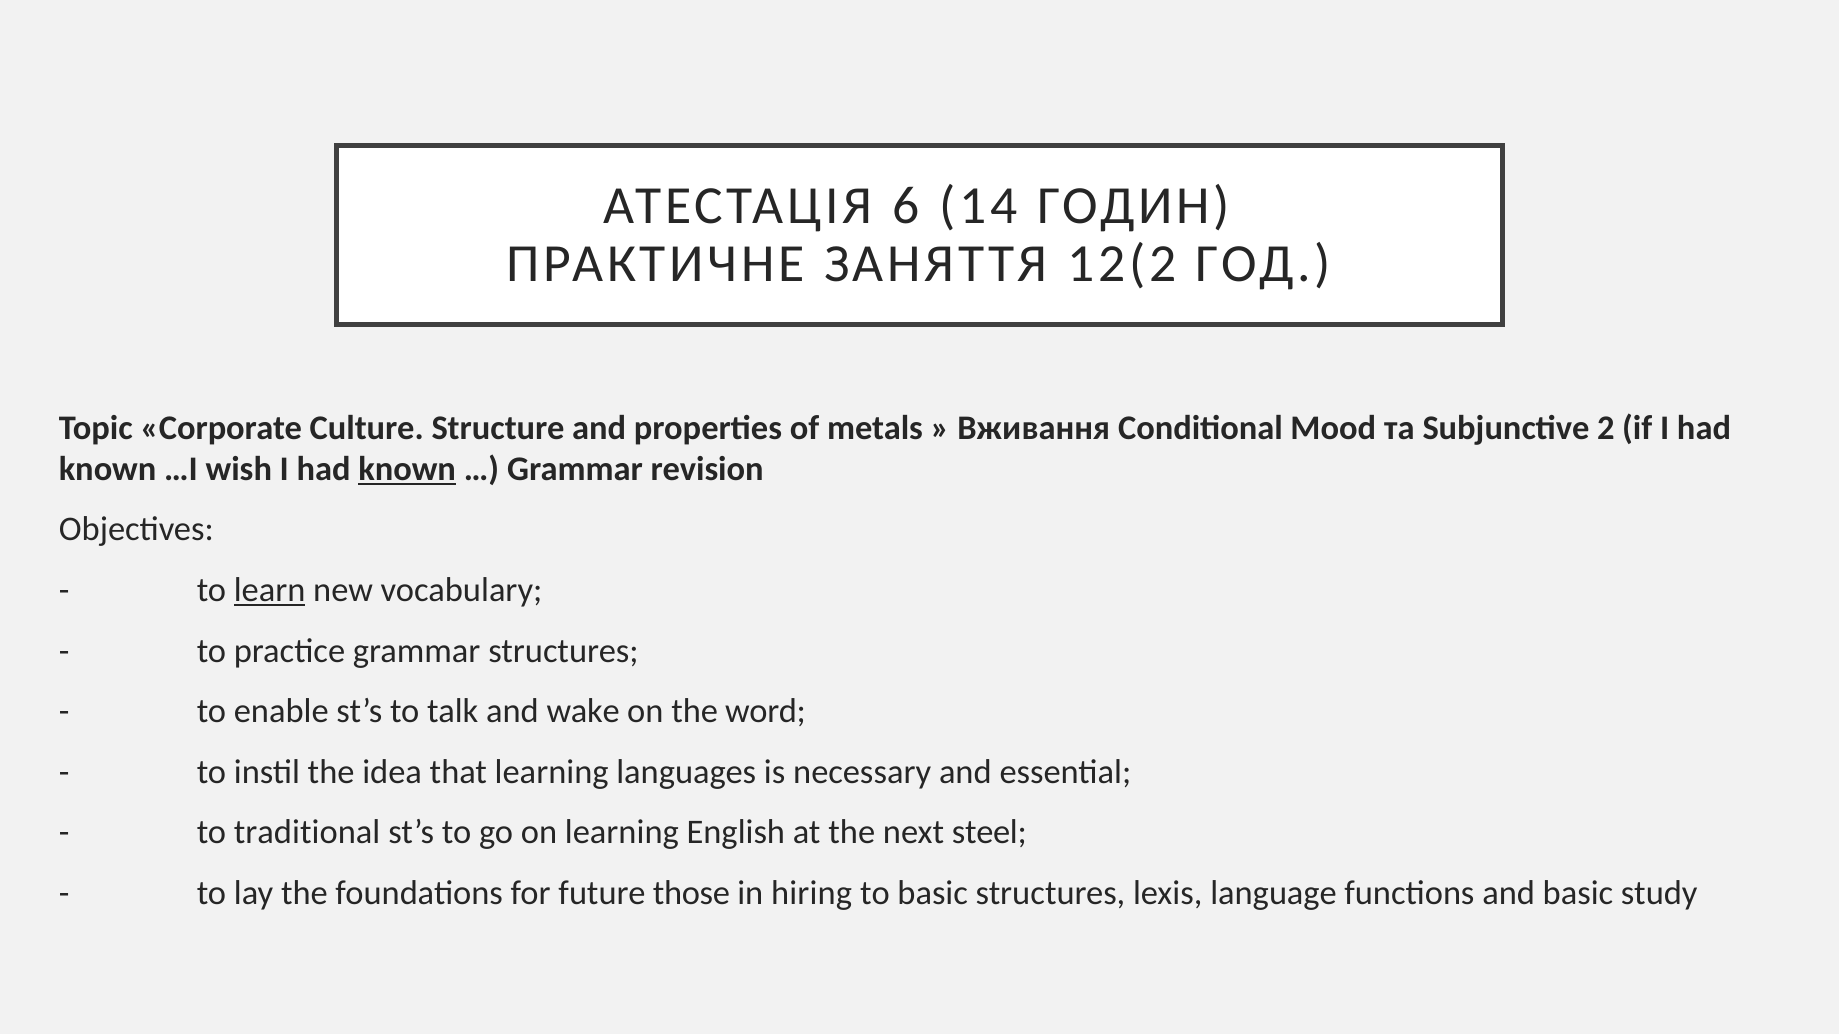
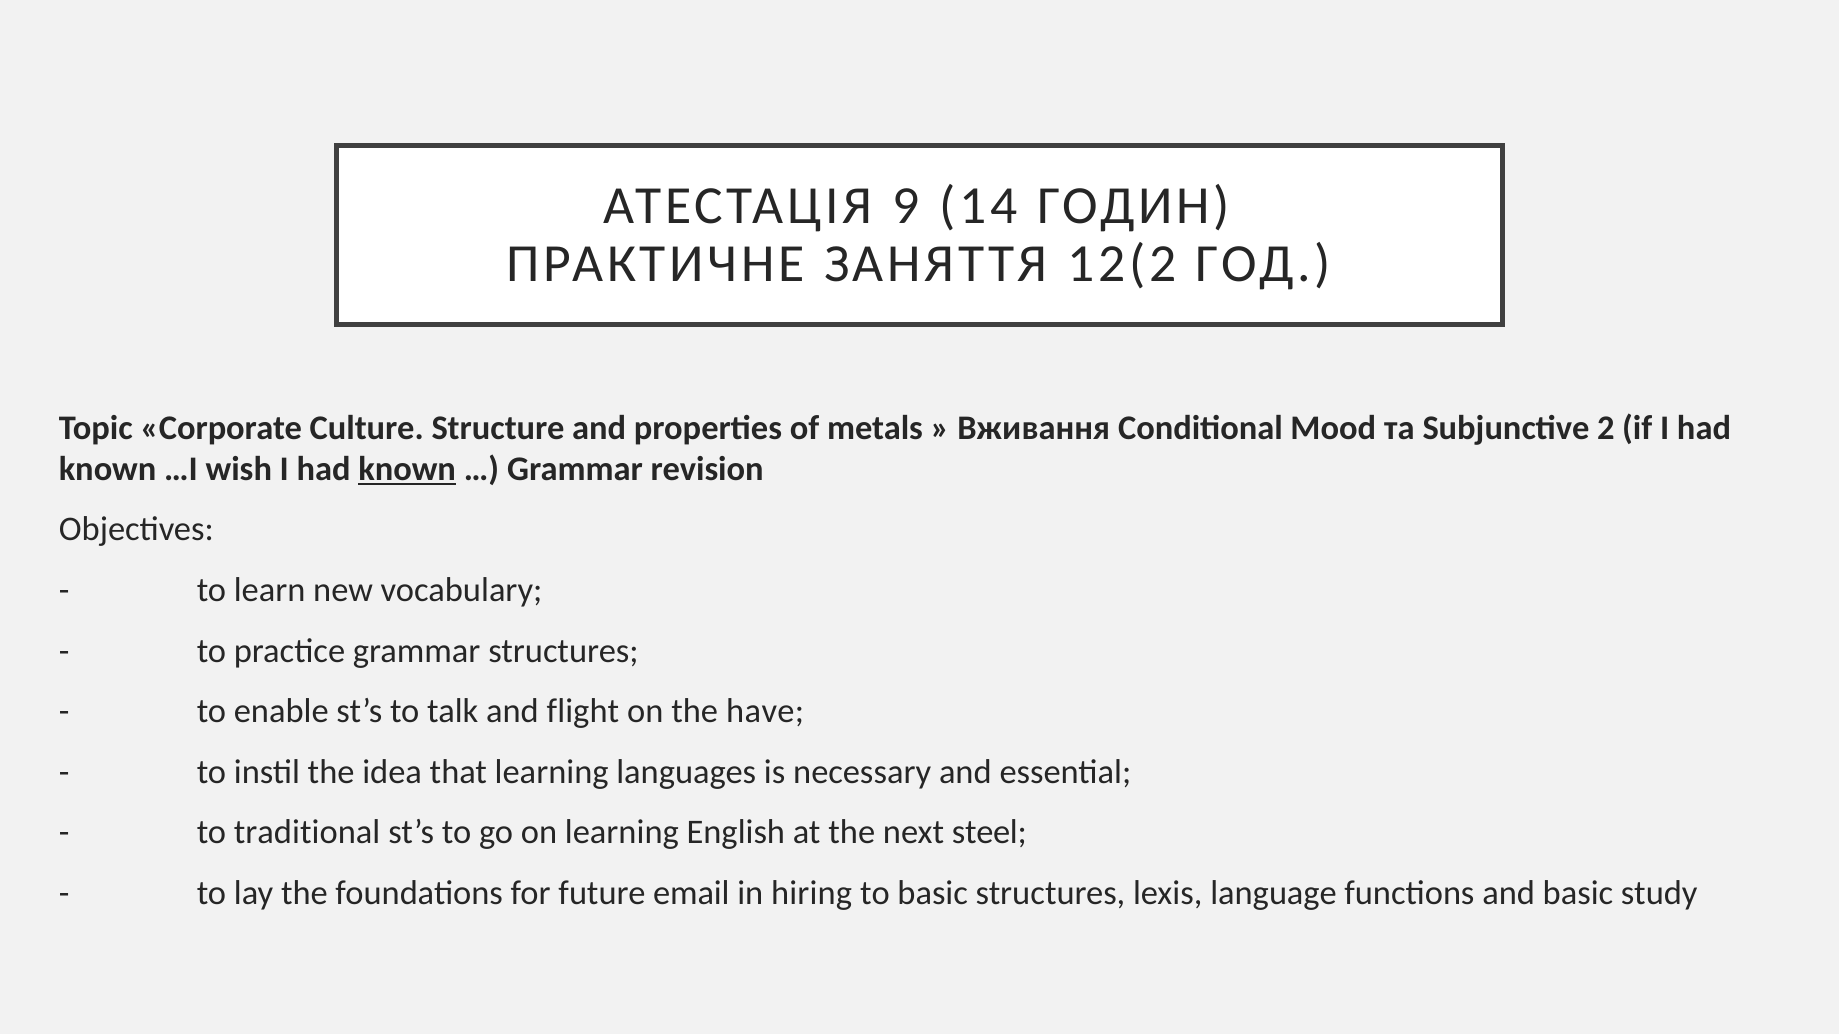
6: 6 -> 9 (906, 206)
learn underline: present -> none (270, 590)
wake: wake -> flight (583, 711)
word: word -> have (765, 711)
those: those -> email (691, 893)
